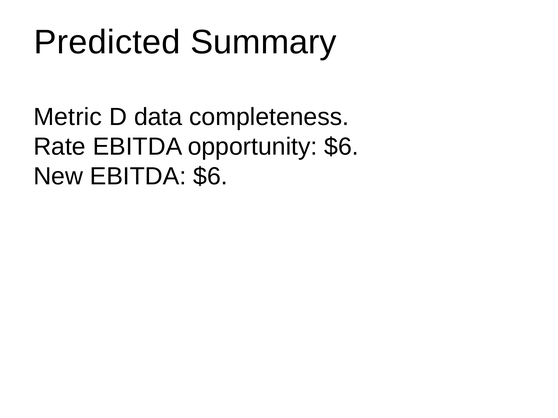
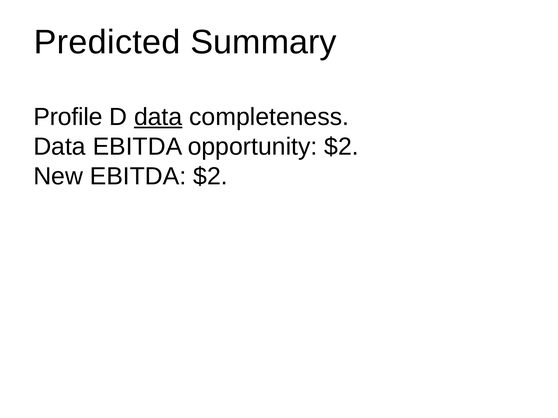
Metric: Metric -> Profile (68, 117)
data underline: none -> present (158, 117)
Rate: Rate -> Data (60, 147)
opportunity $6: $6 -> $2 (341, 147)
EBITDA $6: $6 -> $2 (211, 177)
